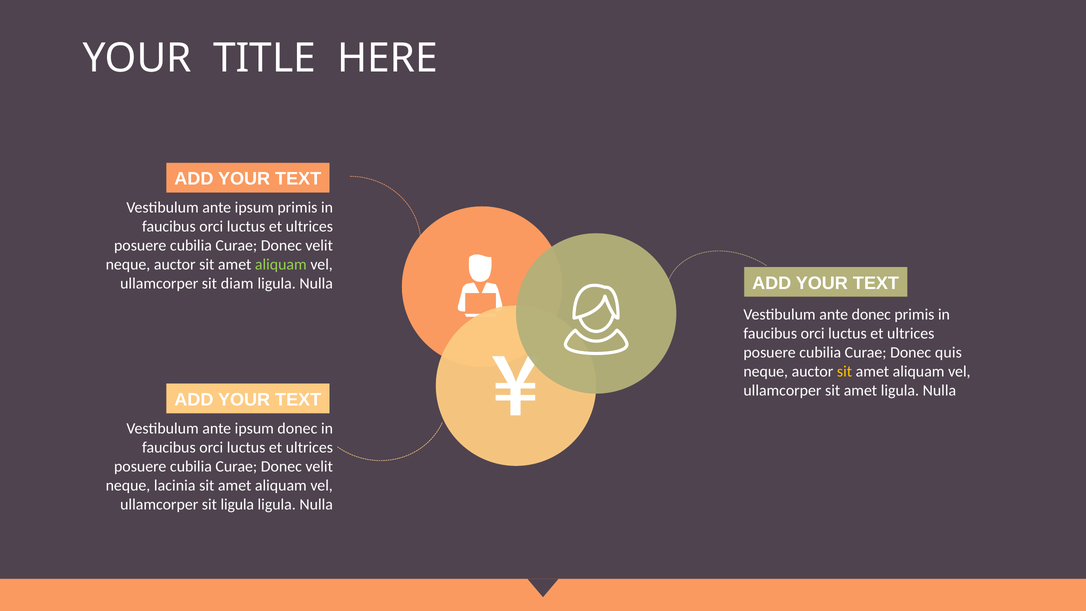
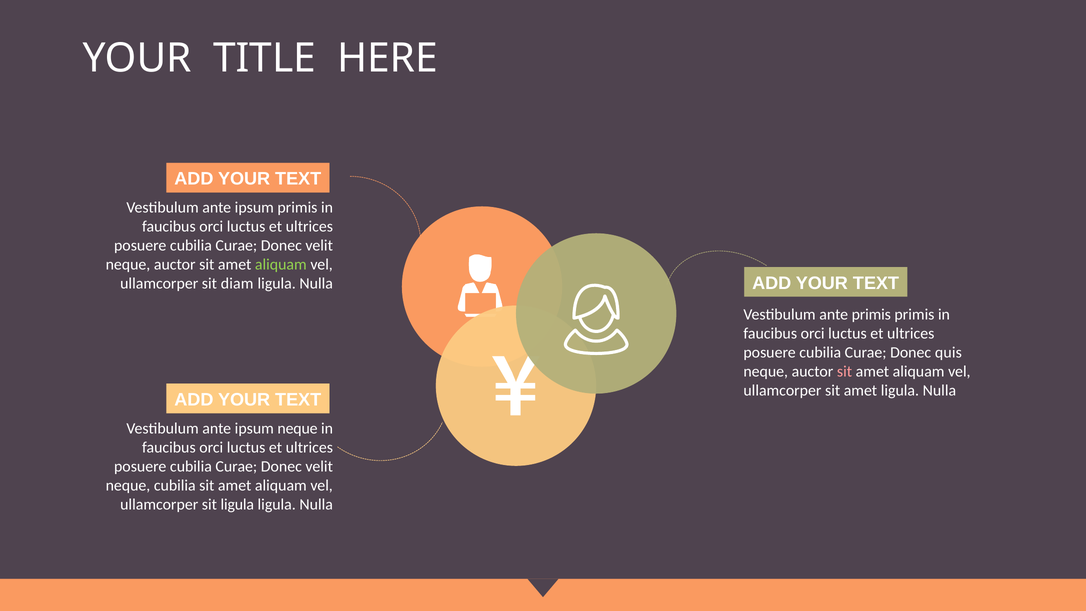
ante donec: donec -> primis (871, 315)
sit colour: yellow -> pink (845, 372)
ipsum donec: donec -> neque (298, 428)
neque lacinia: lacinia -> cubilia (175, 485)
